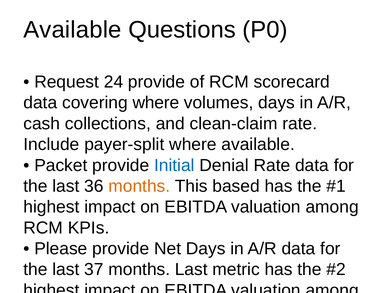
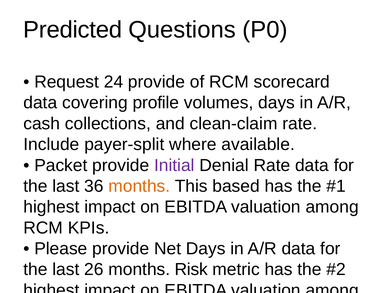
Available: Available -> Predicted (73, 30)
covering where: where -> profile (156, 103)
Initial colour: blue -> purple (174, 165)
37: 37 -> 26 (94, 270)
months Last: Last -> Risk (191, 270)
